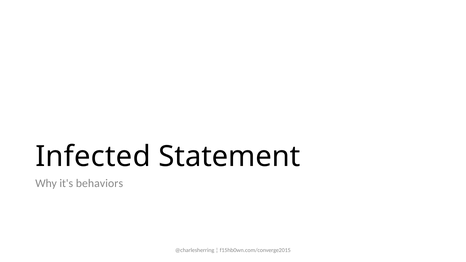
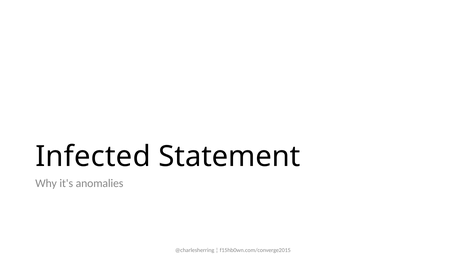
behaviors: behaviors -> anomalies (100, 183)
